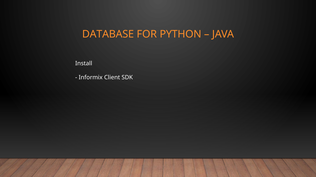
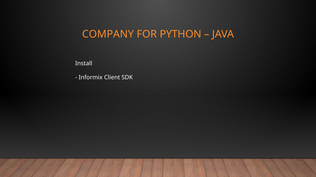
DATABASE: DATABASE -> COMPANY (108, 34)
